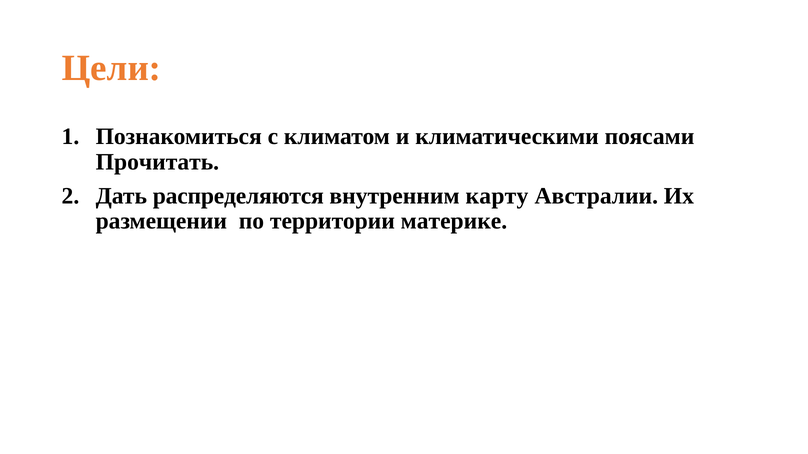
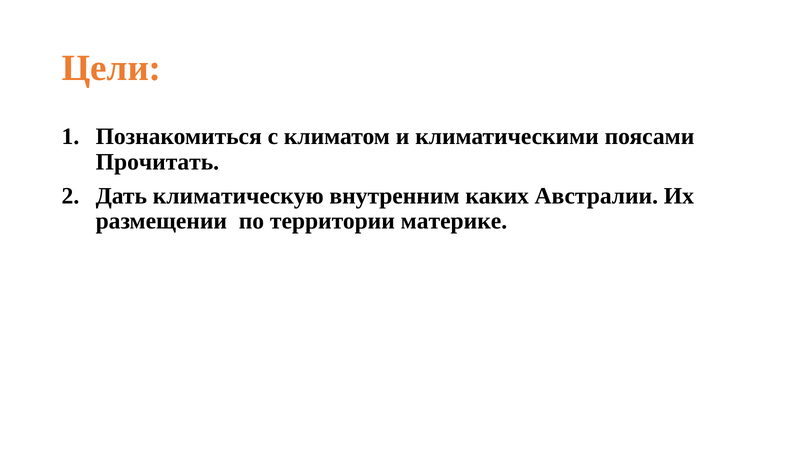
распределяются: распределяются -> климатическую (238, 196)
карту: карту -> каких (497, 196)
